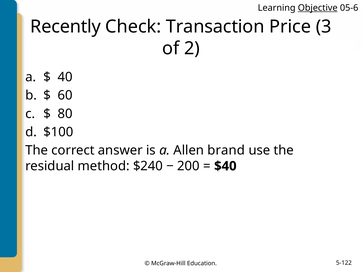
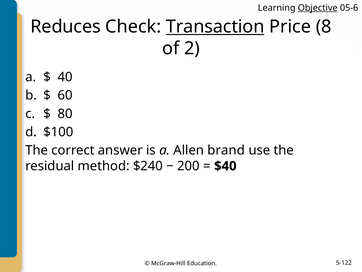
Recently: Recently -> Reduces (66, 27)
Transaction underline: none -> present (215, 27)
3: 3 -> 8 (324, 27)
